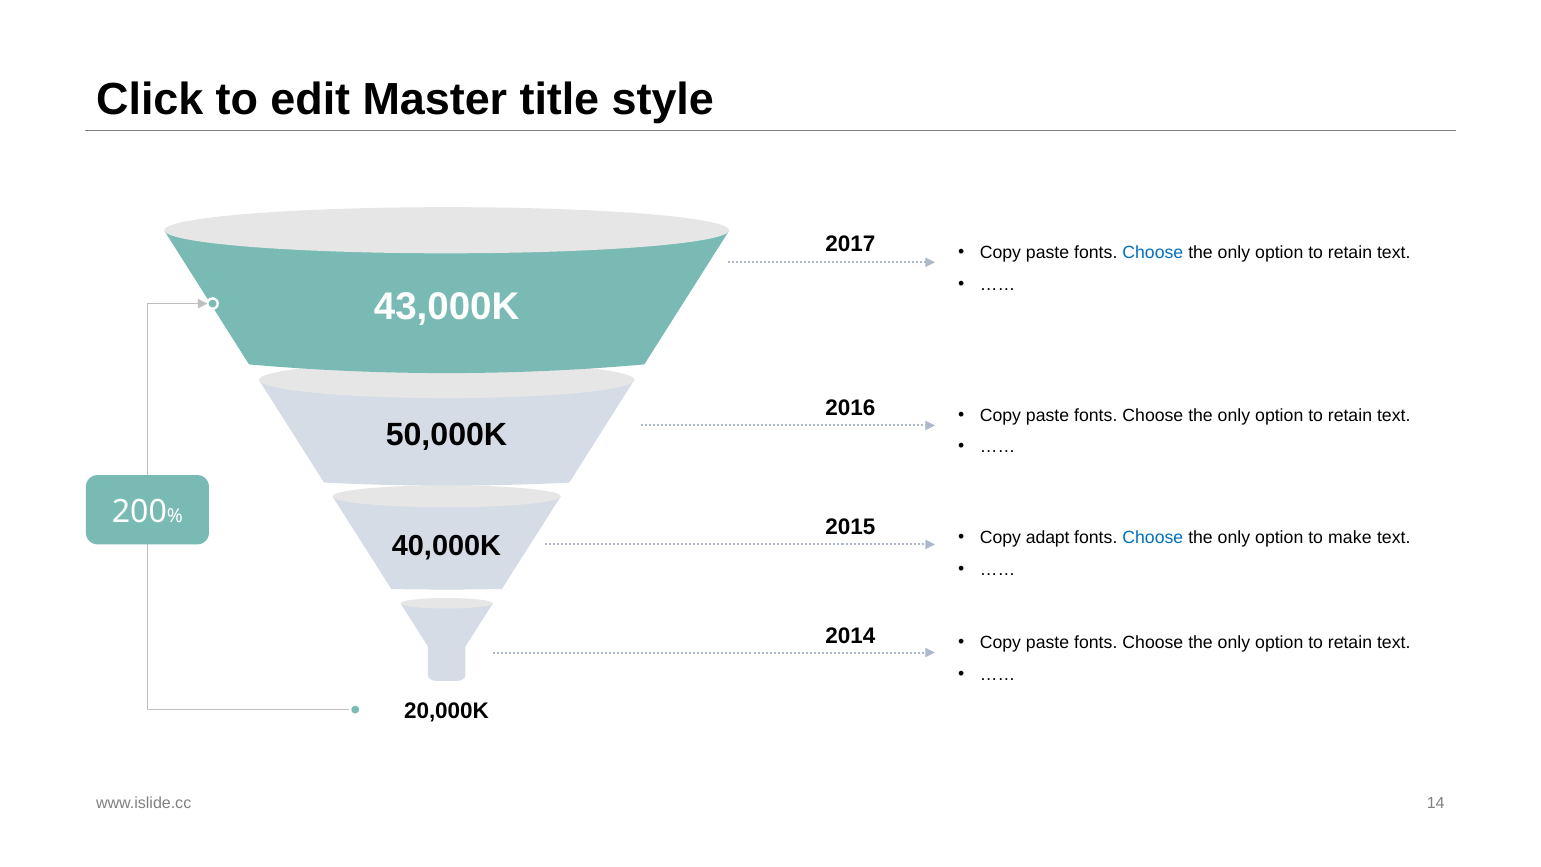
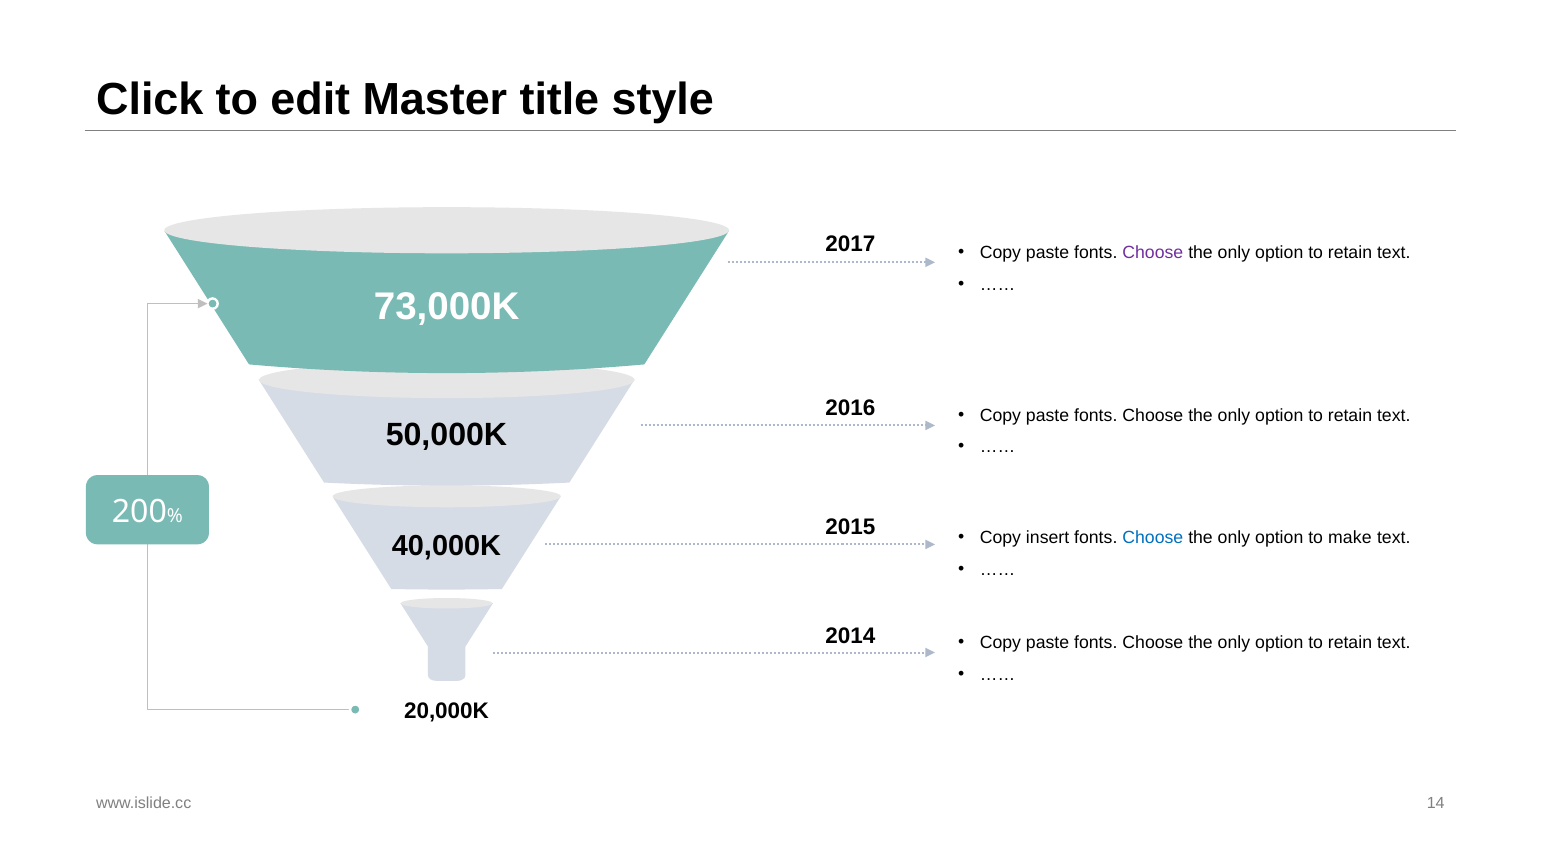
Choose colour: blue -> purple (1153, 253)
43,000K: 43,000K -> 73,000K (447, 306)
adapt: adapt -> insert (1048, 537)
